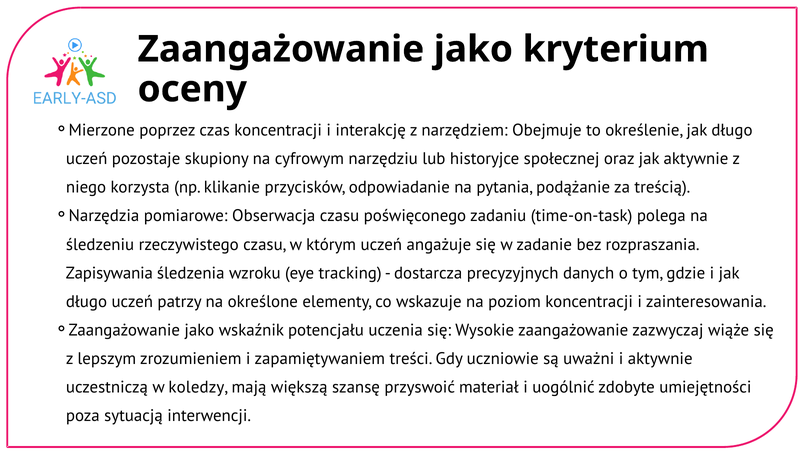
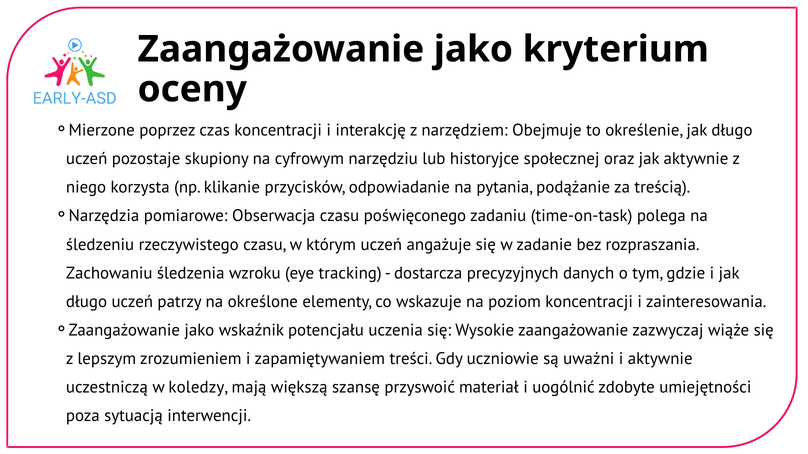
Zapisywania: Zapisywania -> Zachowaniu (109, 273)
